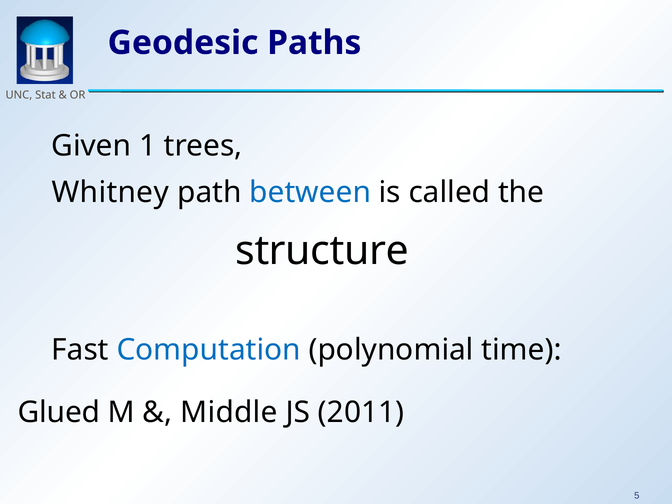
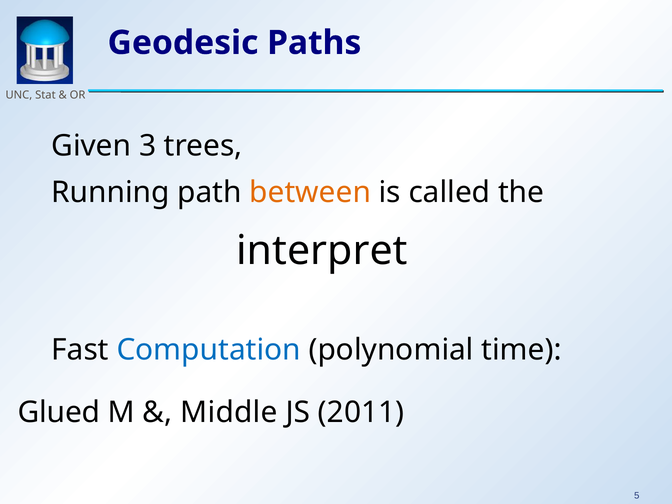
1: 1 -> 3 (148, 146)
Whitney: Whitney -> Running (110, 193)
between colour: blue -> orange (310, 193)
structure: structure -> interpret (322, 251)
